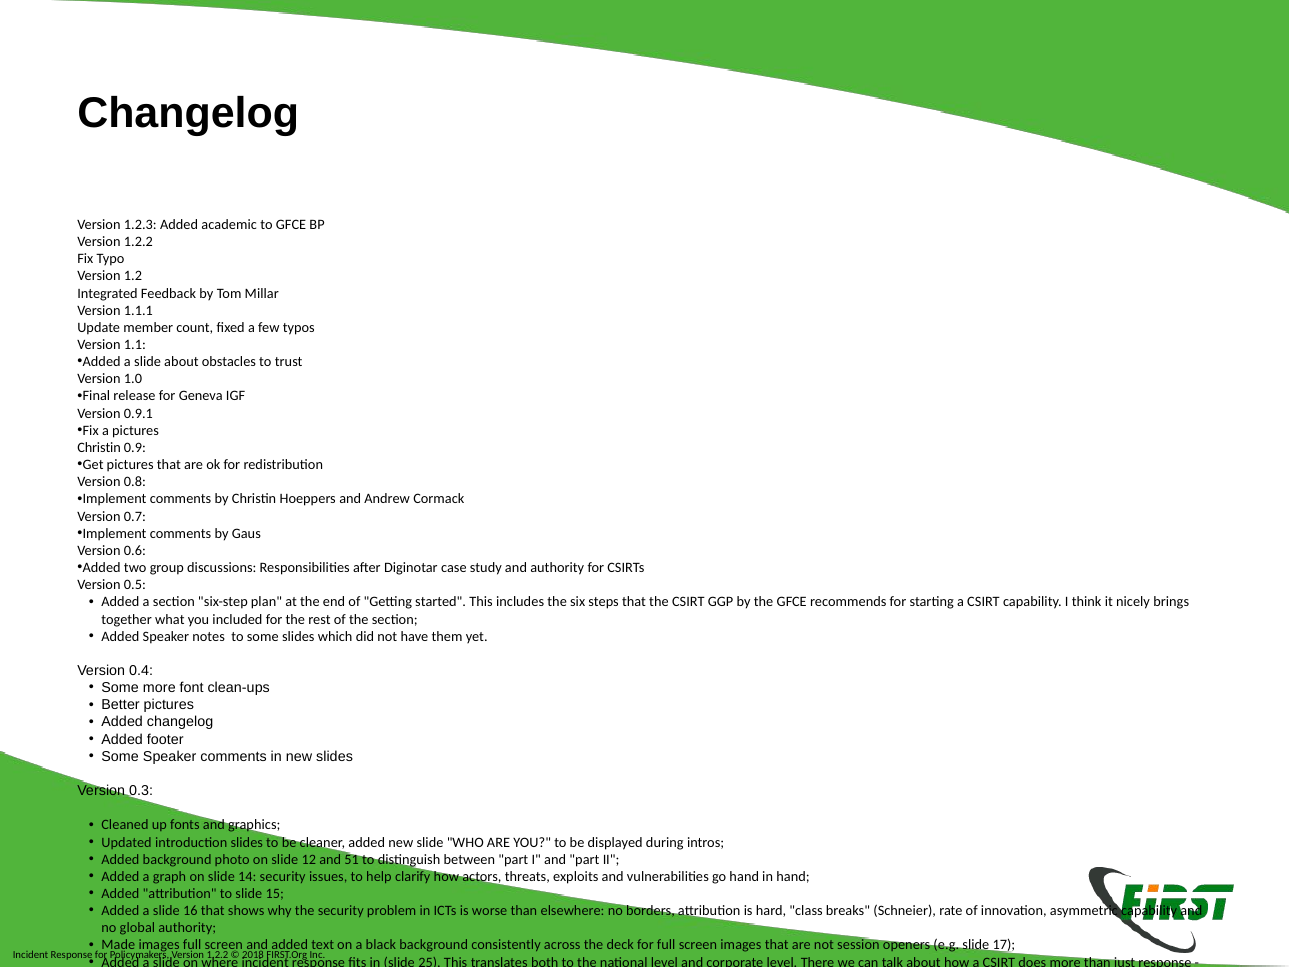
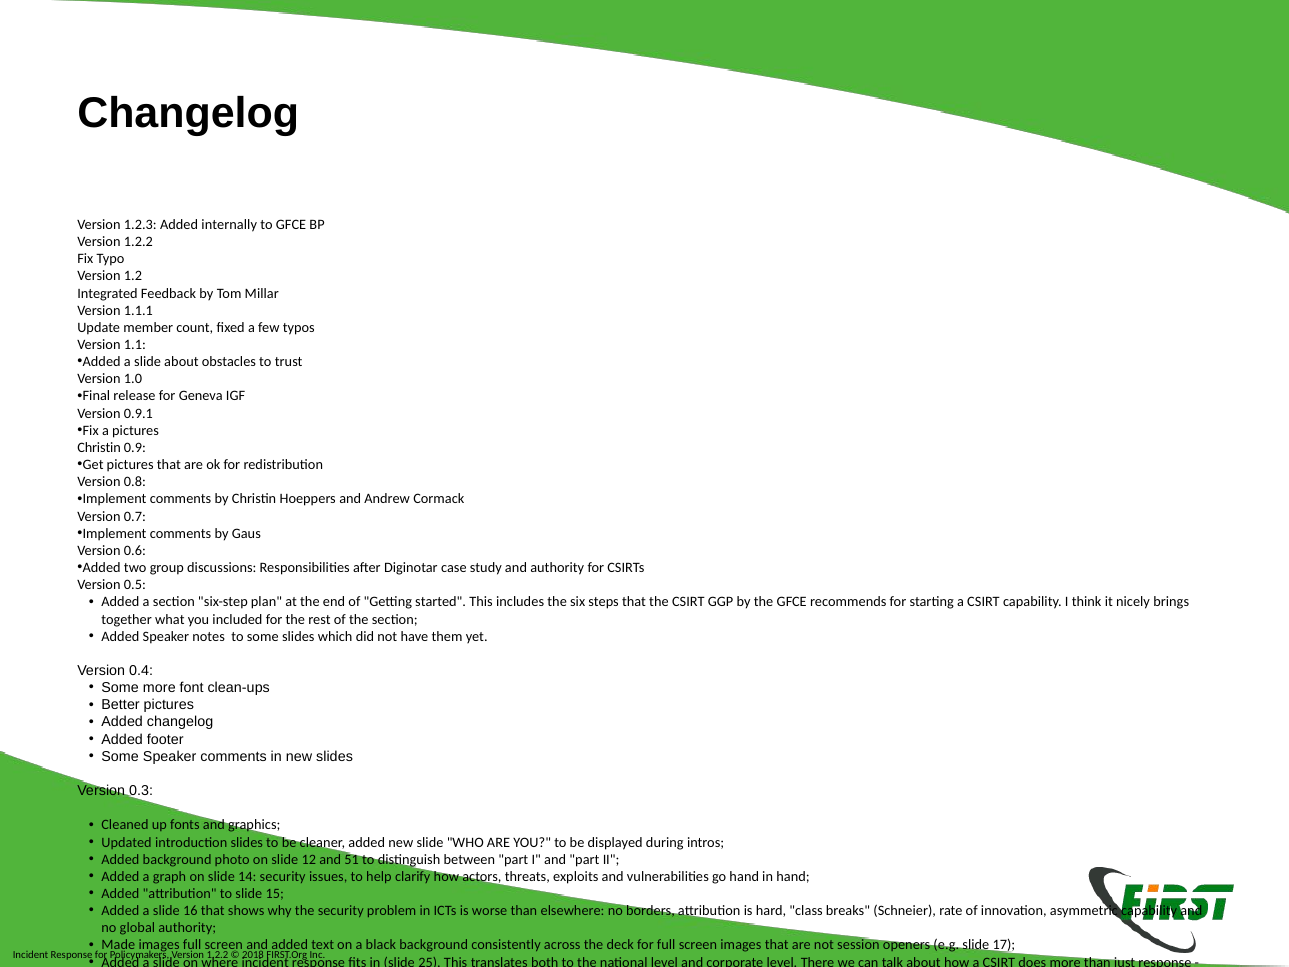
academic: academic -> internally (229, 225)
